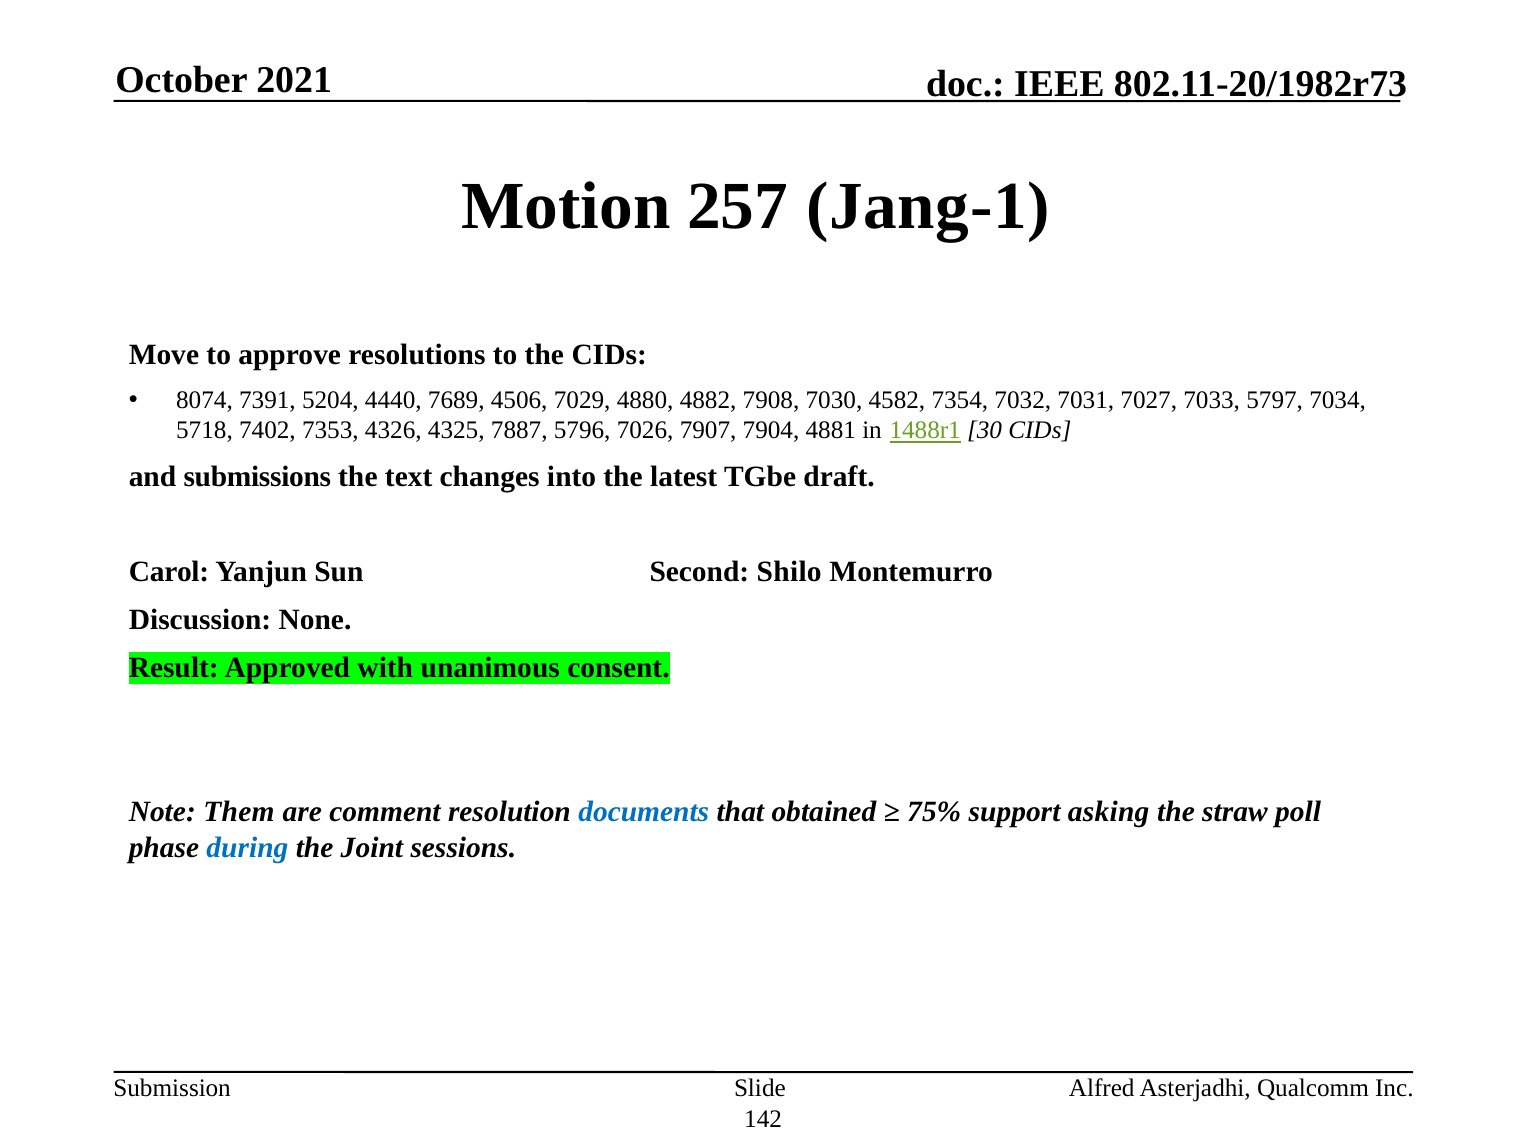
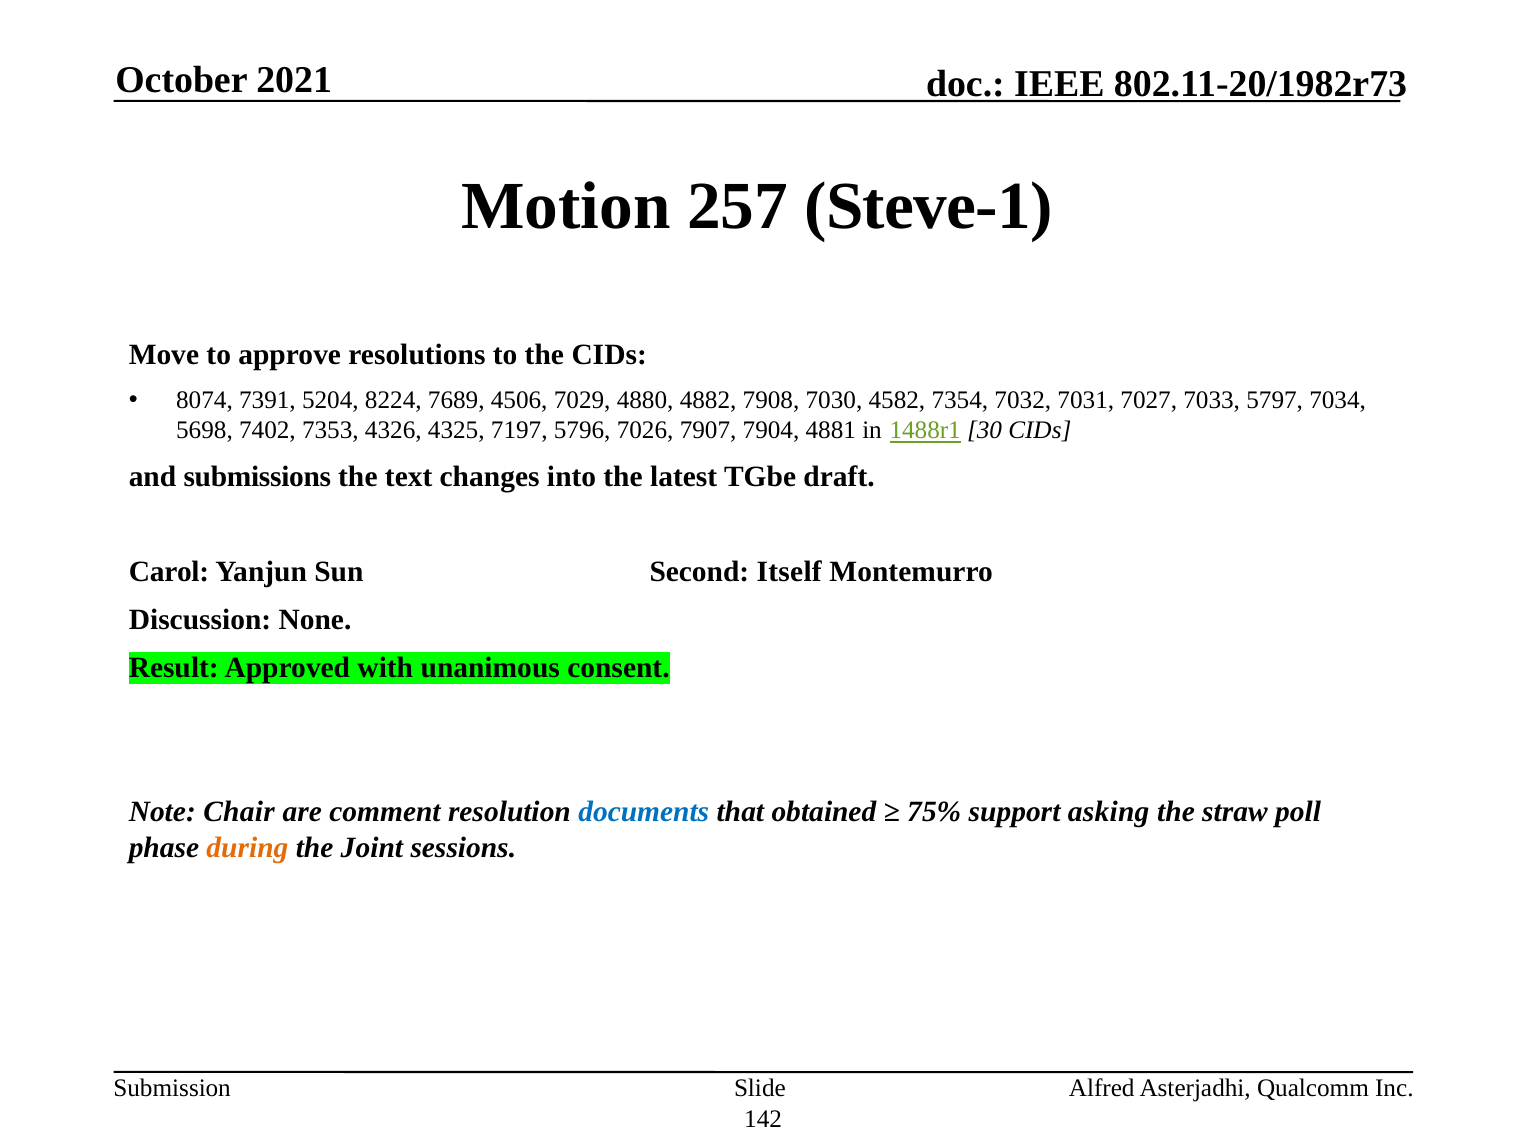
Jang-1: Jang-1 -> Steve-1 (929, 206)
4440: 4440 -> 8224 (393, 401)
5718: 5718 -> 5698 (204, 431)
7887: 7887 -> 7197 (519, 431)
Shilo: Shilo -> Itself (789, 573)
Them: Them -> Chair (239, 812)
during colour: blue -> orange (247, 848)
